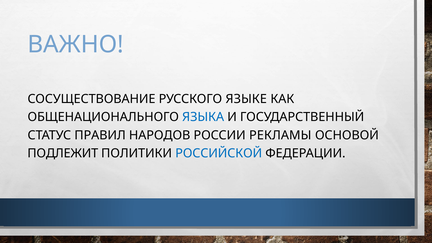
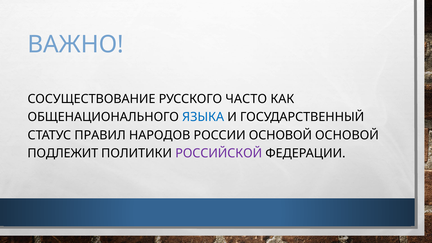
ЯЗЫКЕ: ЯЗЫКЕ -> ЧАСТО (246, 99)
РОССИИ РЕКЛАМЫ: РЕКЛАМЫ -> ОСНОВОЙ (280, 135)
РОССИЙСКОЙ colour: blue -> purple (219, 153)
